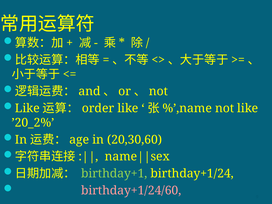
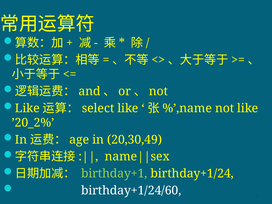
order: order -> select (98, 108)
20,30,60: 20,30,60 -> 20,30,49 (135, 140)
birthday+1/24/60 colour: pink -> white (131, 190)
